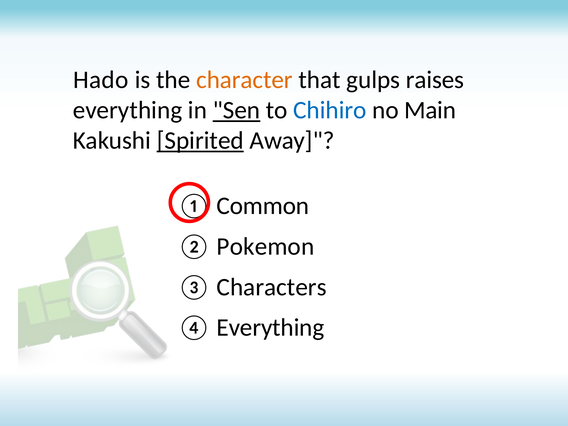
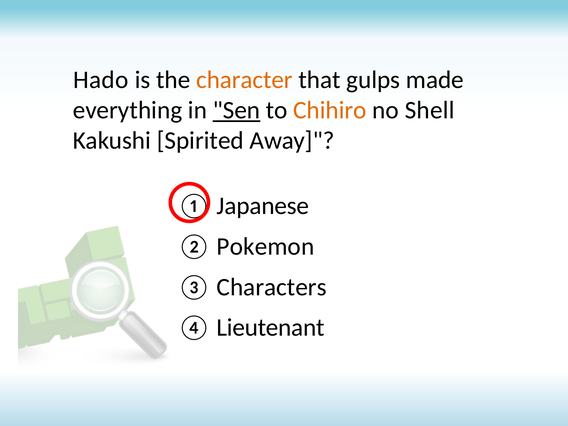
raises: raises -> made (435, 80)
Chihiro colour: blue -> orange (330, 110)
Main: Main -> Shell (430, 110)
Spirited underline: present -> none (200, 141)
Common: Common -> Japanese (263, 206)
④ Everything: Everything -> Lieutenant (270, 328)
